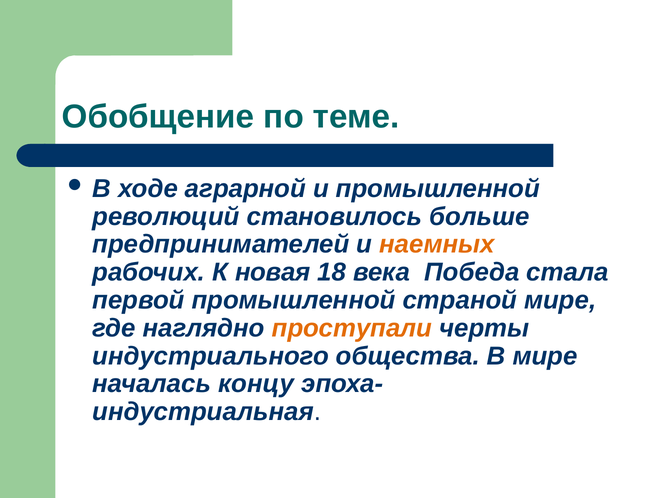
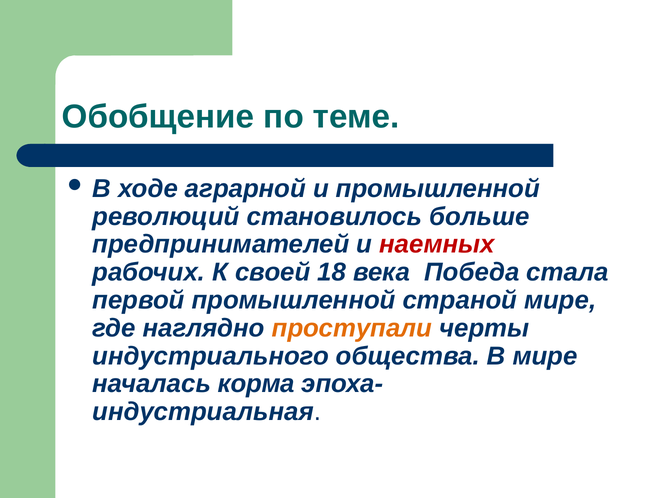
наемных colour: orange -> red (437, 244)
новая: новая -> своей (273, 272)
концу: концу -> корма (256, 384)
